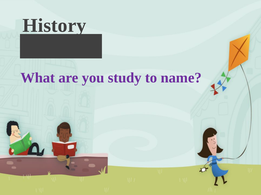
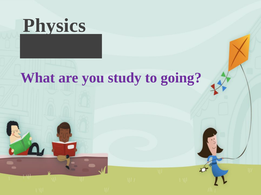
History: History -> Physics (54, 25)
name: name -> going (181, 78)
